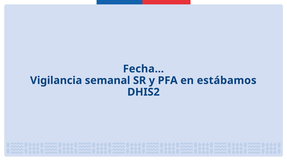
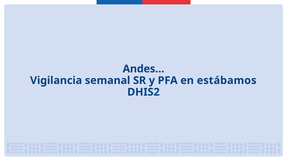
Fecha…: Fecha… -> Andes… (144, 69)
